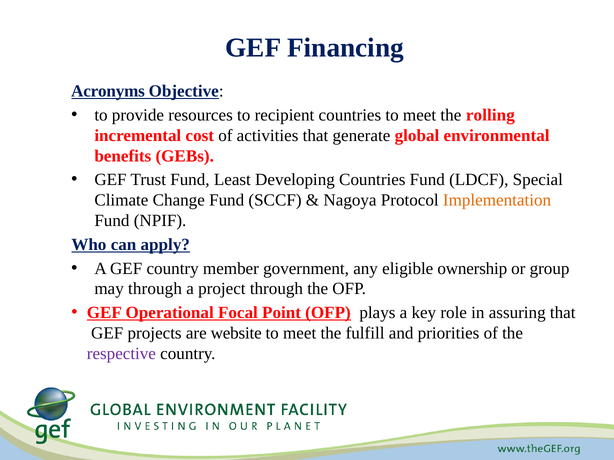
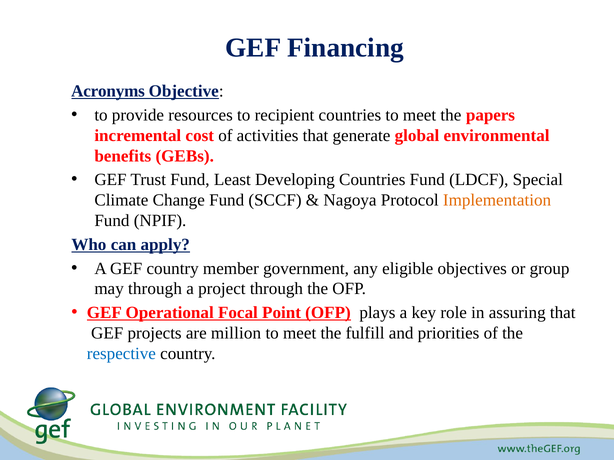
rolling: rolling -> papers (490, 115)
ownership: ownership -> objectives (472, 269)
website: website -> million (236, 334)
respective colour: purple -> blue (121, 354)
